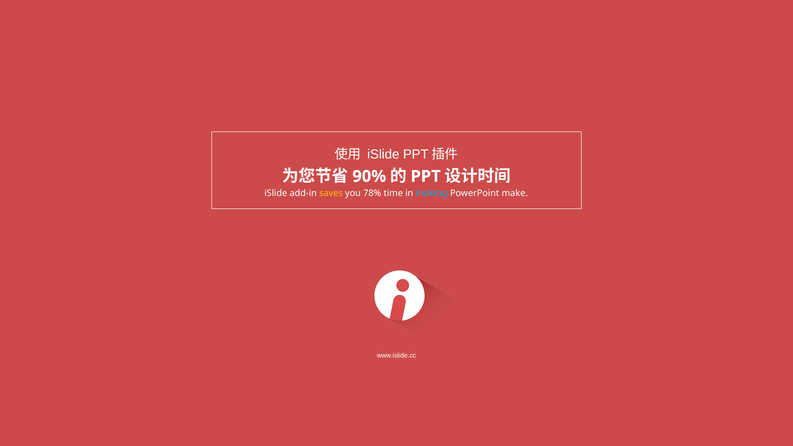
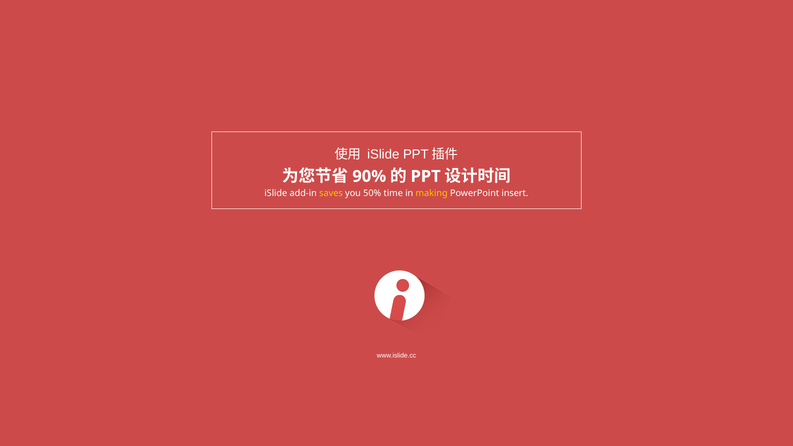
78%: 78% -> 50% (372, 193)
making colour: light blue -> yellow (432, 193)
make: make -> insert (515, 193)
